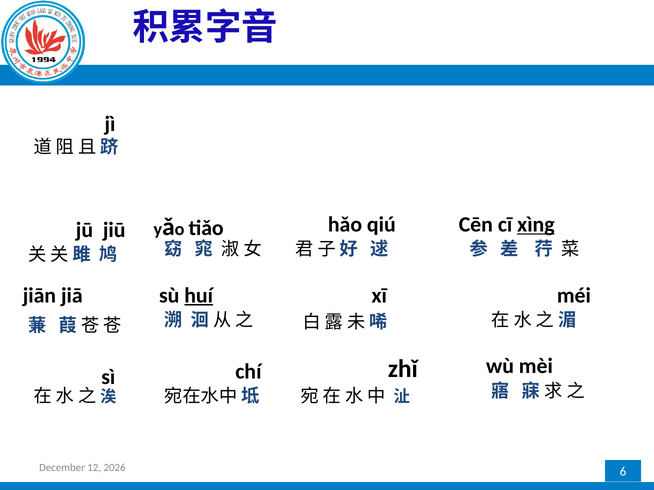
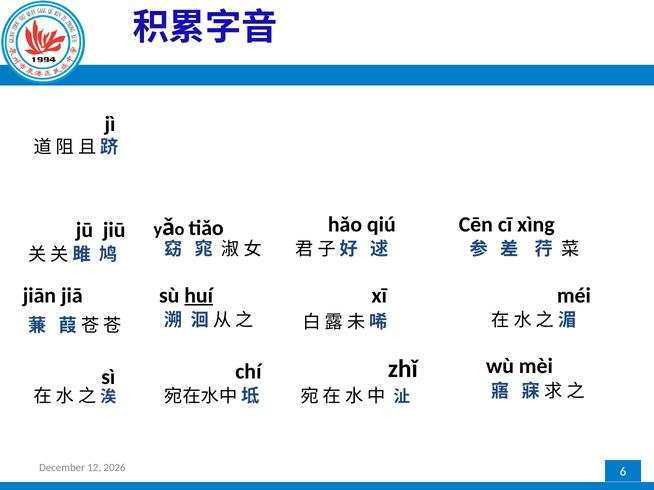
xìng underline: present -> none (536, 225)
